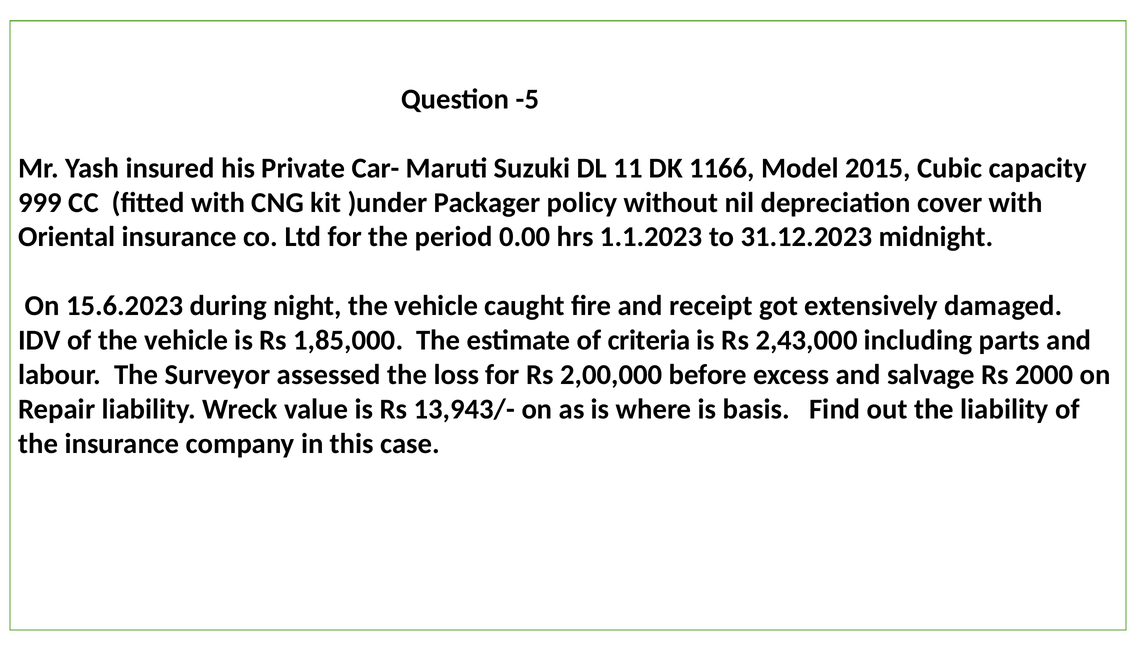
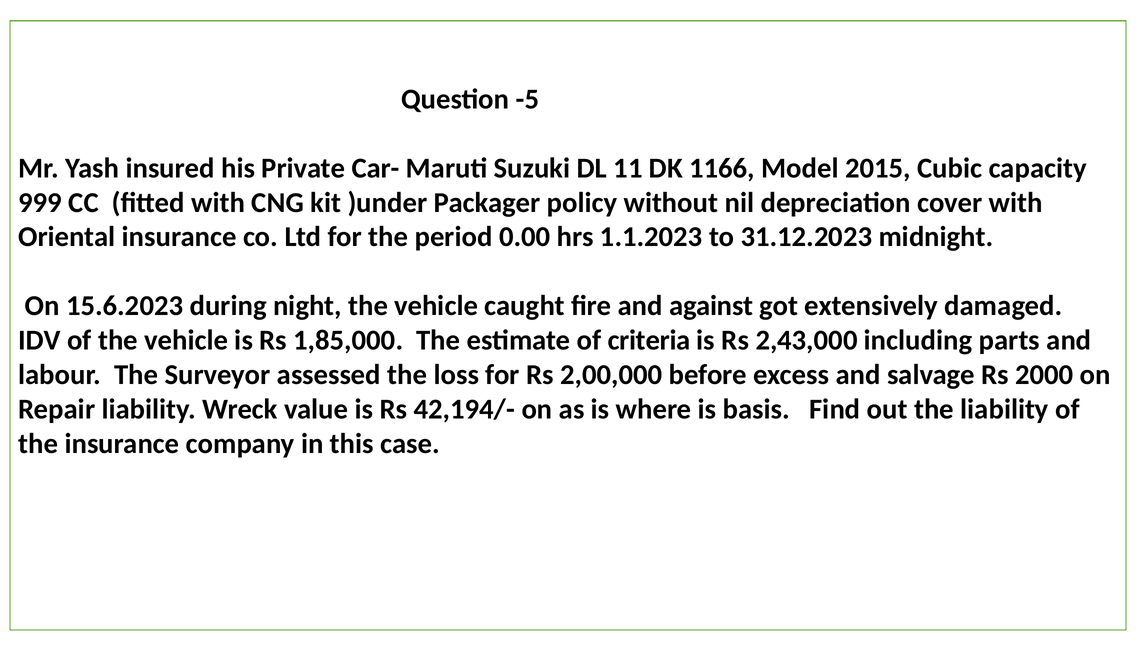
receipt: receipt -> against (711, 306)
13,943/-: 13,943/- -> 42,194/- (464, 409)
